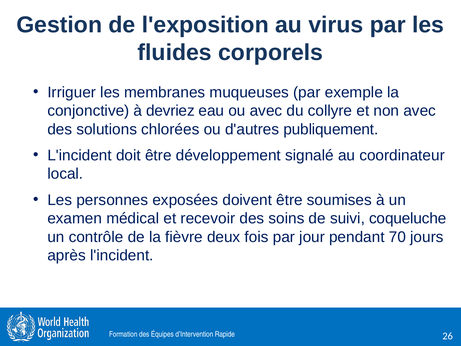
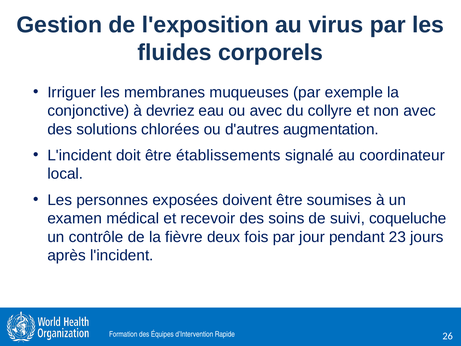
publiquement: publiquement -> augmentation (331, 129)
développement: développement -> établissements (228, 155)
70: 70 -> 23 (397, 237)
